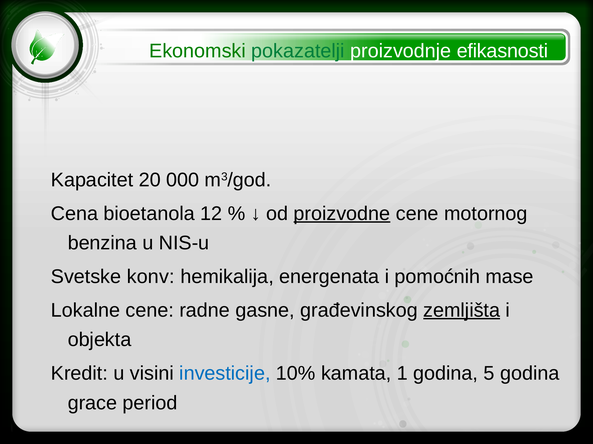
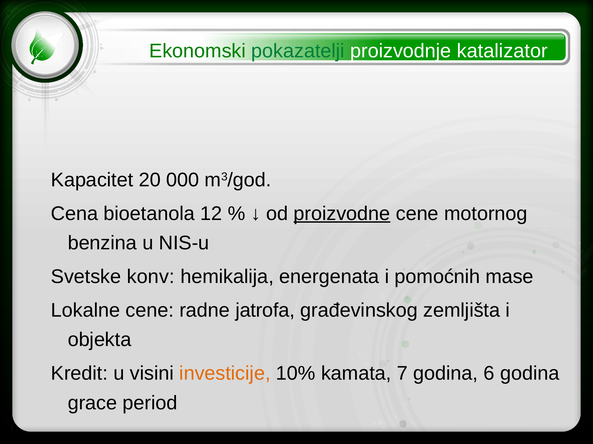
efikasnosti: efikasnosti -> katalizator (502, 51)
gasne: gasne -> jatrofa (265, 311)
zemljišta underline: present -> none (462, 311)
investicije colour: blue -> orange (225, 374)
1: 1 -> 7 (402, 374)
5: 5 -> 6 (489, 374)
